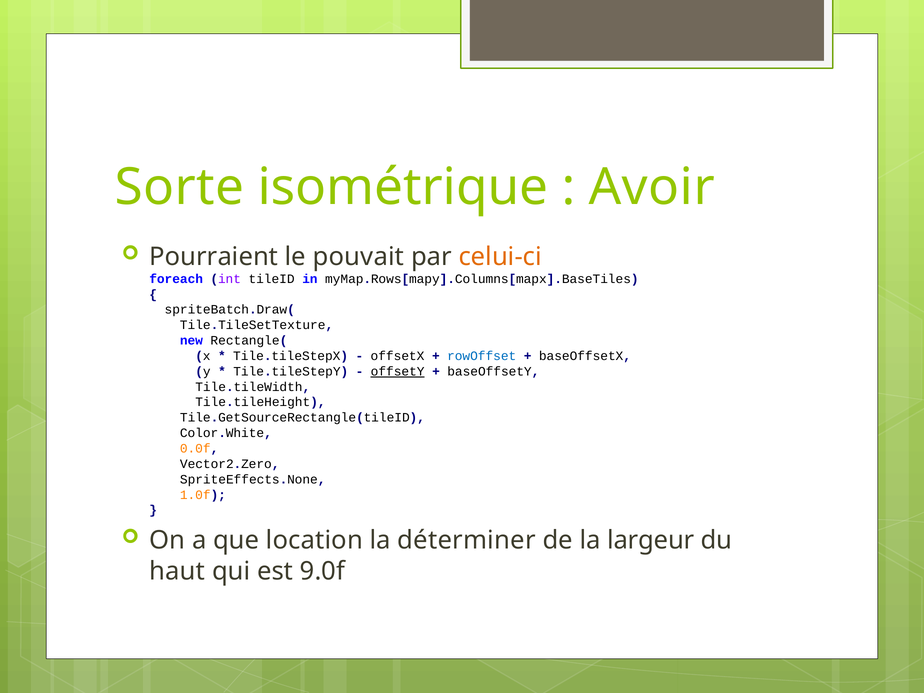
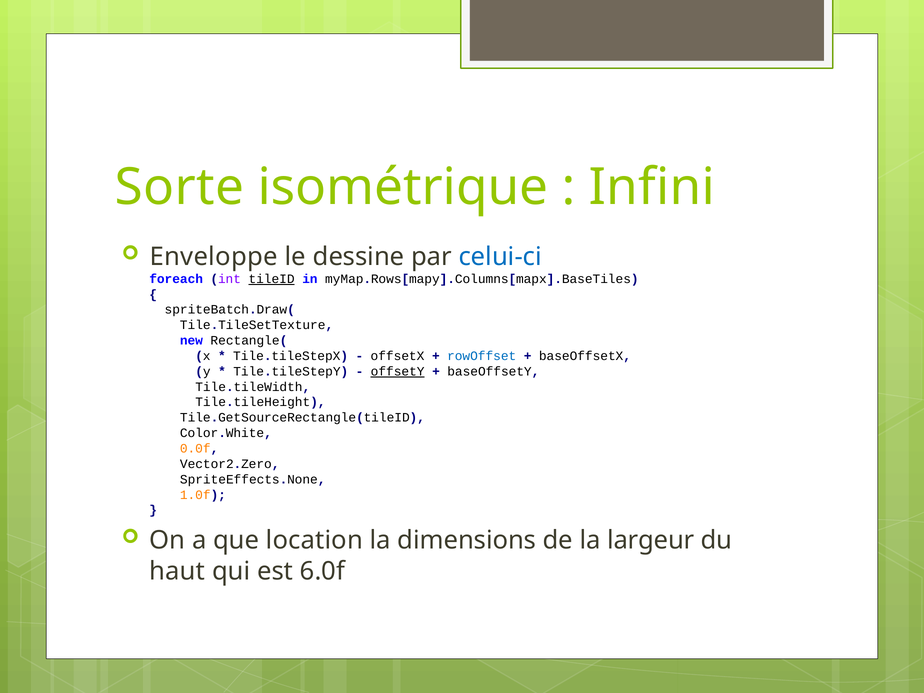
Avoir: Avoir -> Infini (652, 188)
Pourraient: Pourraient -> Enveloppe (214, 257)
pouvait: pouvait -> dessine (359, 257)
celui-ci colour: orange -> blue (500, 257)
tileID underline: none -> present (272, 279)
déterminer: déterminer -> dimensions (467, 540)
9.0f: 9.0f -> 6.0f (322, 571)
